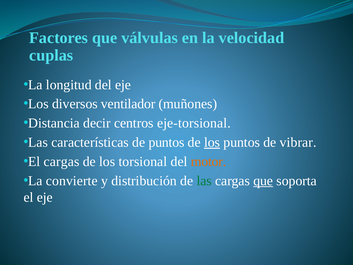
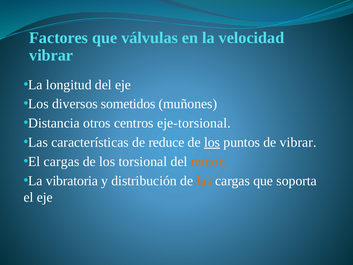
cuplas: cuplas -> vibrar (51, 55)
ventilador: ventilador -> sometidos (128, 104)
decir: decir -> otros (97, 123)
de puntos: puntos -> reduce (166, 142)
convierte: convierte -> vibratoria (72, 181)
las colour: green -> orange (204, 181)
que underline: present -> none (263, 181)
